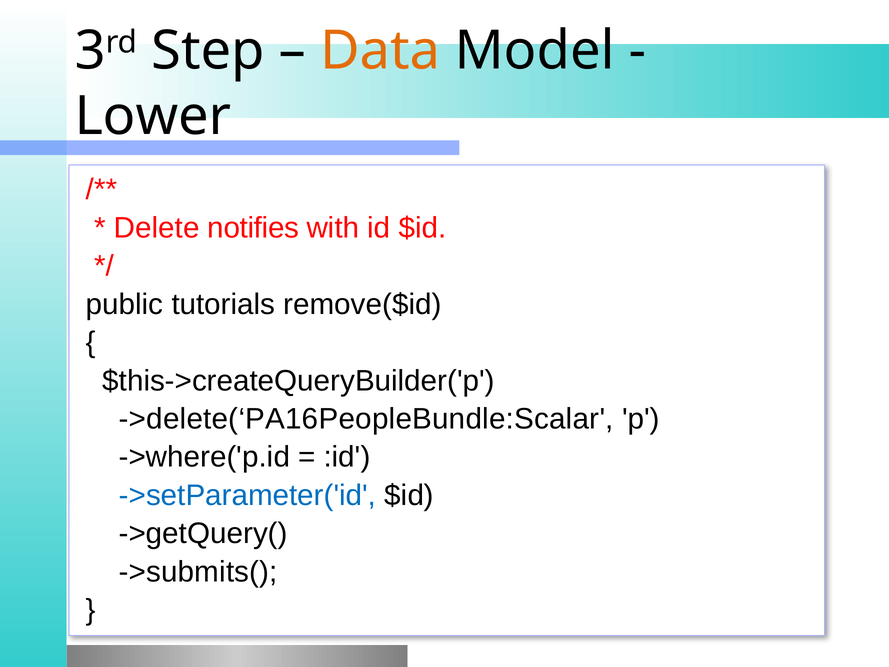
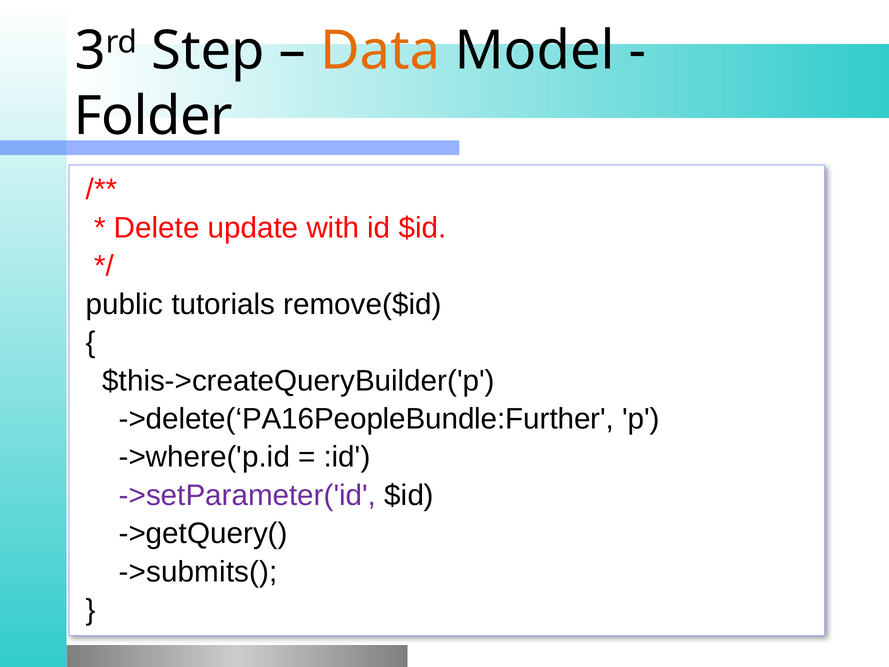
Lower: Lower -> Folder (153, 116)
notifies: notifies -> update (253, 228)
->delete(‘PA16PeopleBundle:Scalar: ->delete(‘PA16PeopleBundle:Scalar -> ->delete(‘PA16PeopleBundle:Further (366, 419)
->setParameter('id colour: blue -> purple (248, 495)
